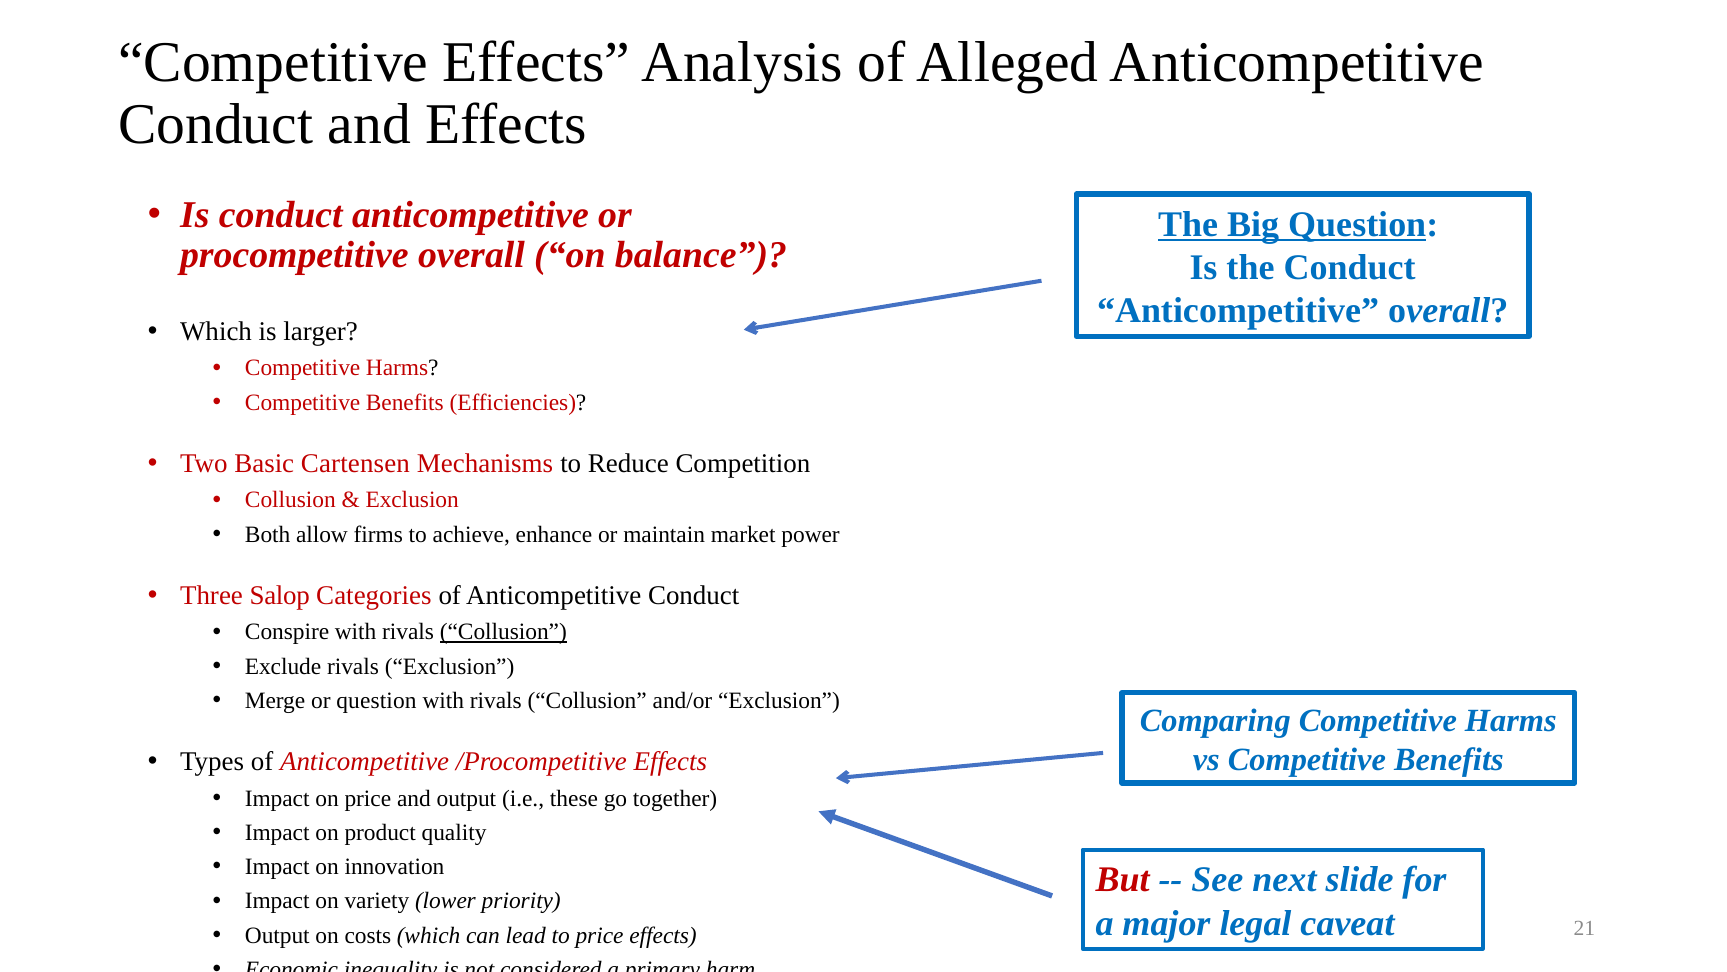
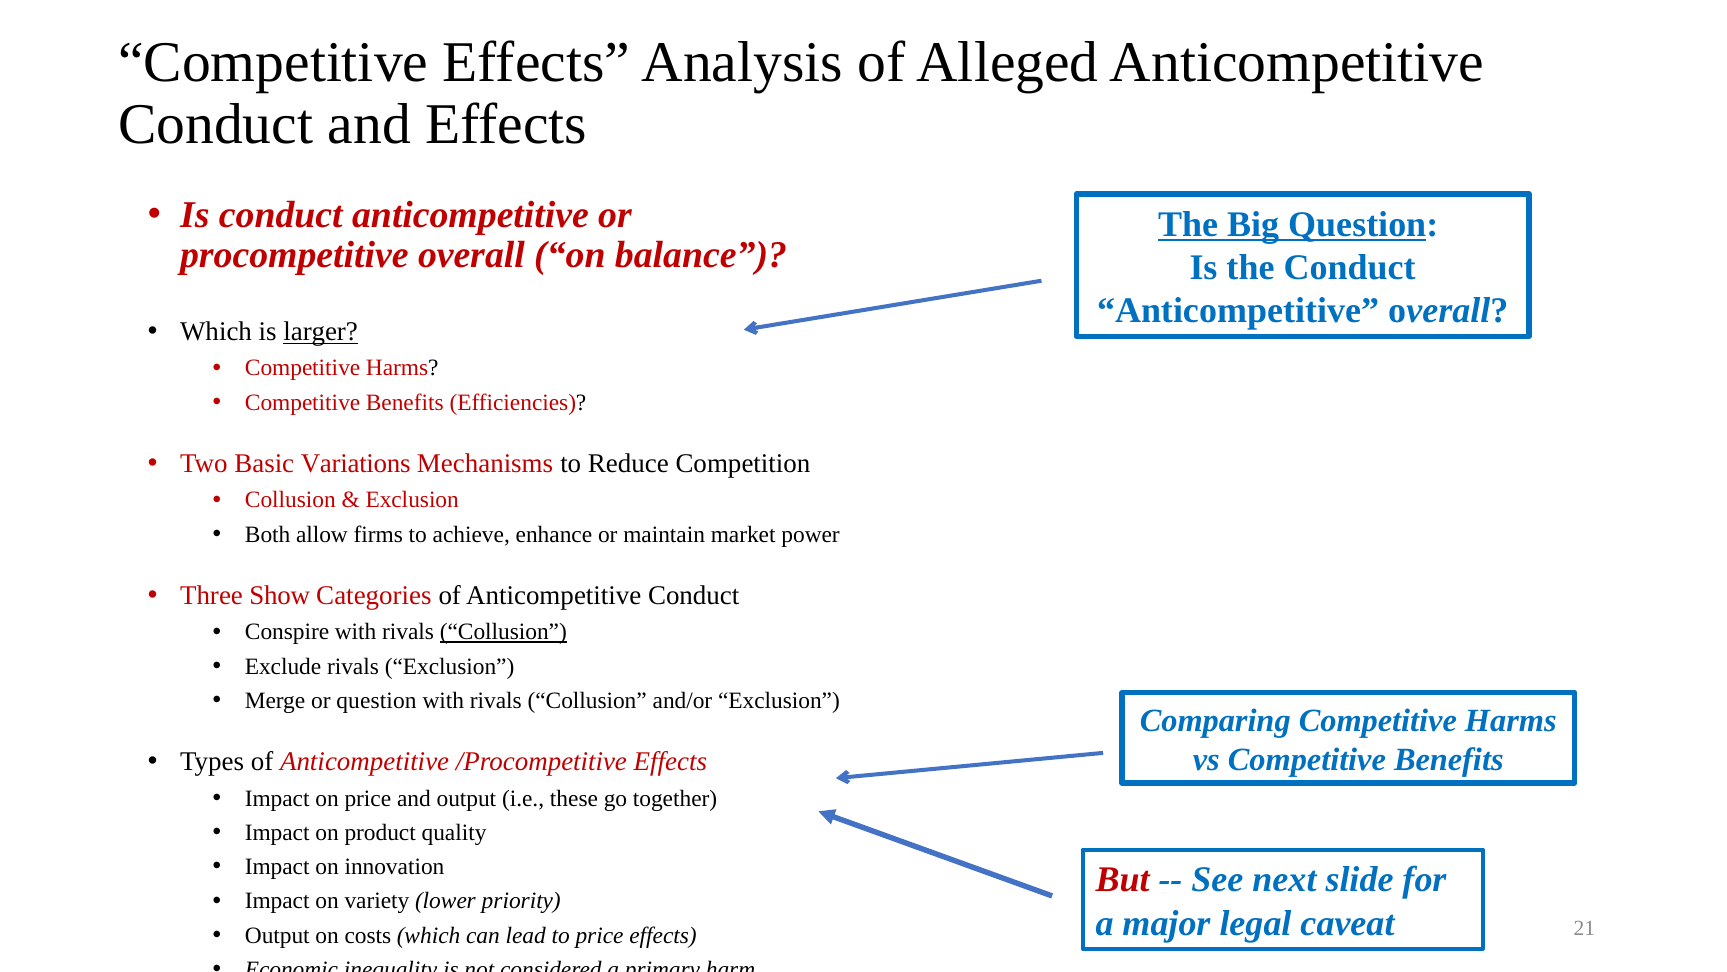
larger underline: none -> present (321, 332)
Cartensen: Cartensen -> Variations (356, 464)
Salop: Salop -> Show (280, 595)
